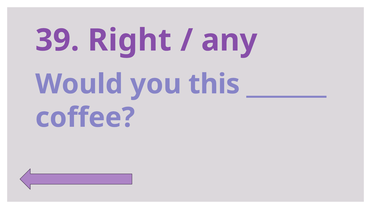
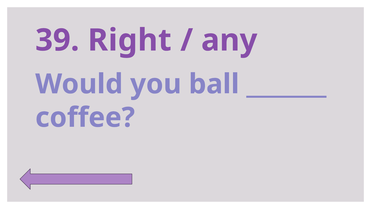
this: this -> ball (214, 84)
